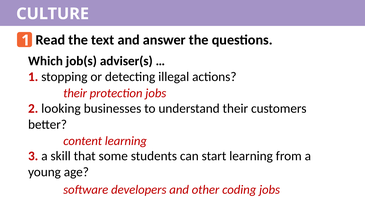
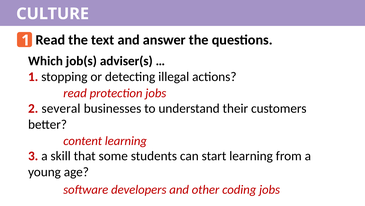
their: their -> read (75, 93)
looking: looking -> several (61, 108)
